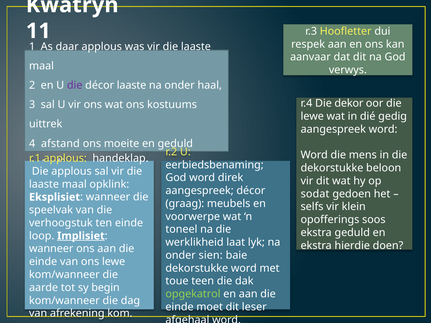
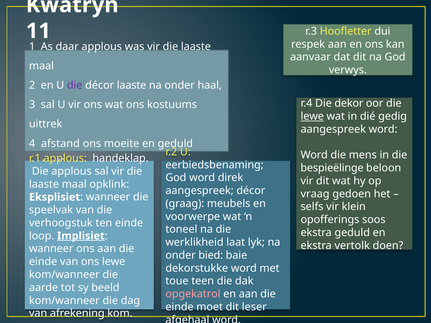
lewe underline: none -> present (312, 116)
dekorstukke: dekorstukke -> bespieëlinge (332, 168)
sodat: sodat -> vraag (315, 194)
hierdie: hierdie -> vertolk (352, 246)
sien: sien -> bied (211, 255)
begin: begin -> beeld (105, 288)
opgekatrol colour: light green -> pink (193, 294)
